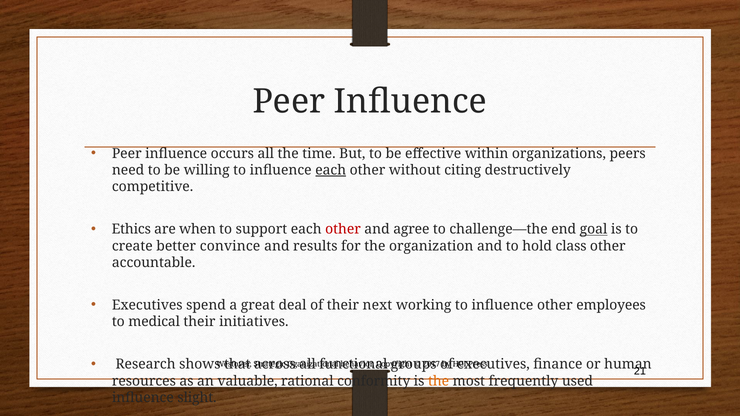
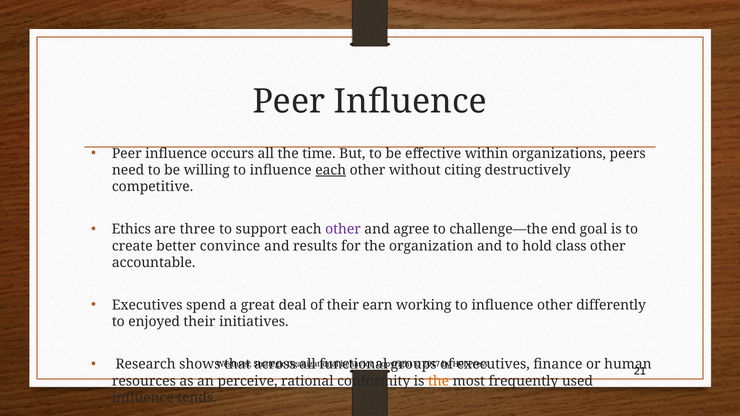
when: when -> three (197, 229)
other colour: red -> purple (343, 229)
goal underline: present -> none (594, 229)
next: next -> earn (378, 305)
employees: employees -> differently (611, 305)
medical: medical -> enjoyed (154, 322)
valuable: valuable -> perceive (248, 381)
slight: slight -> tends (197, 398)
